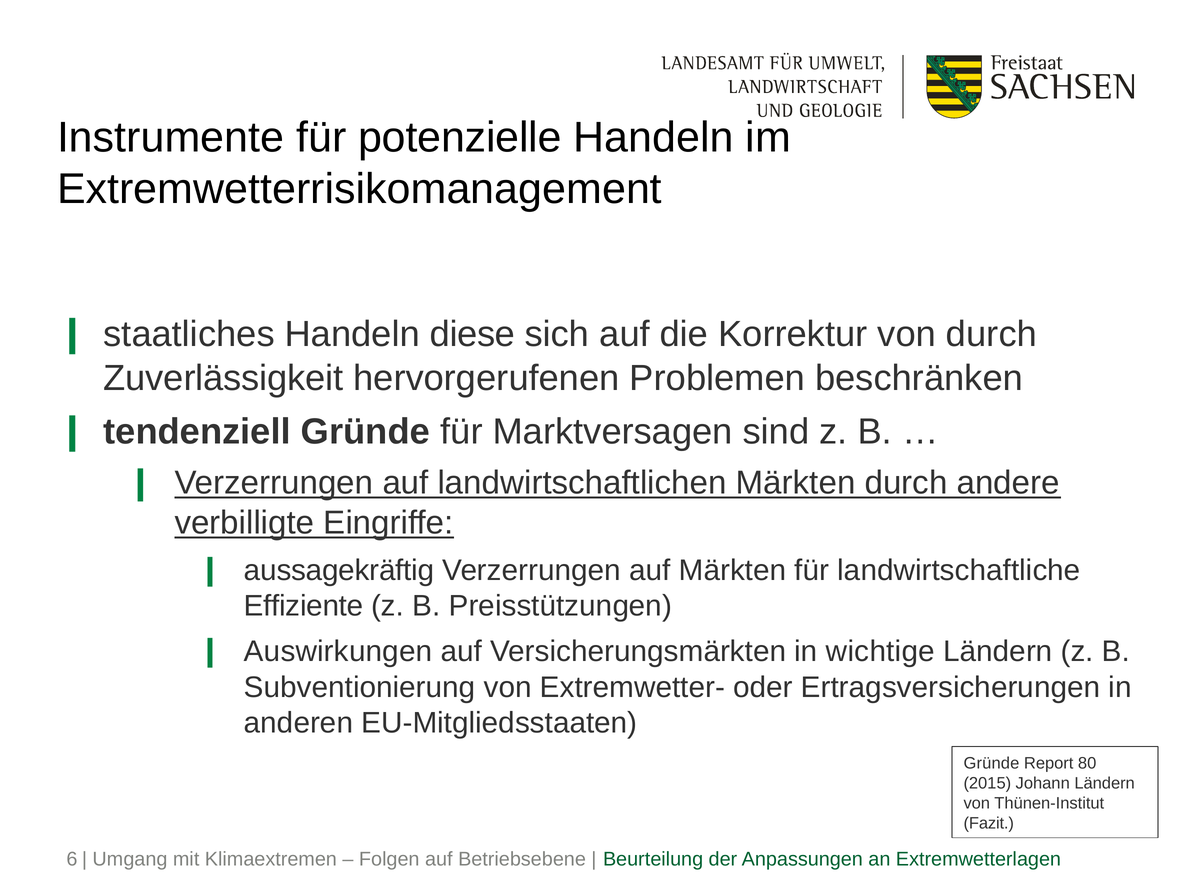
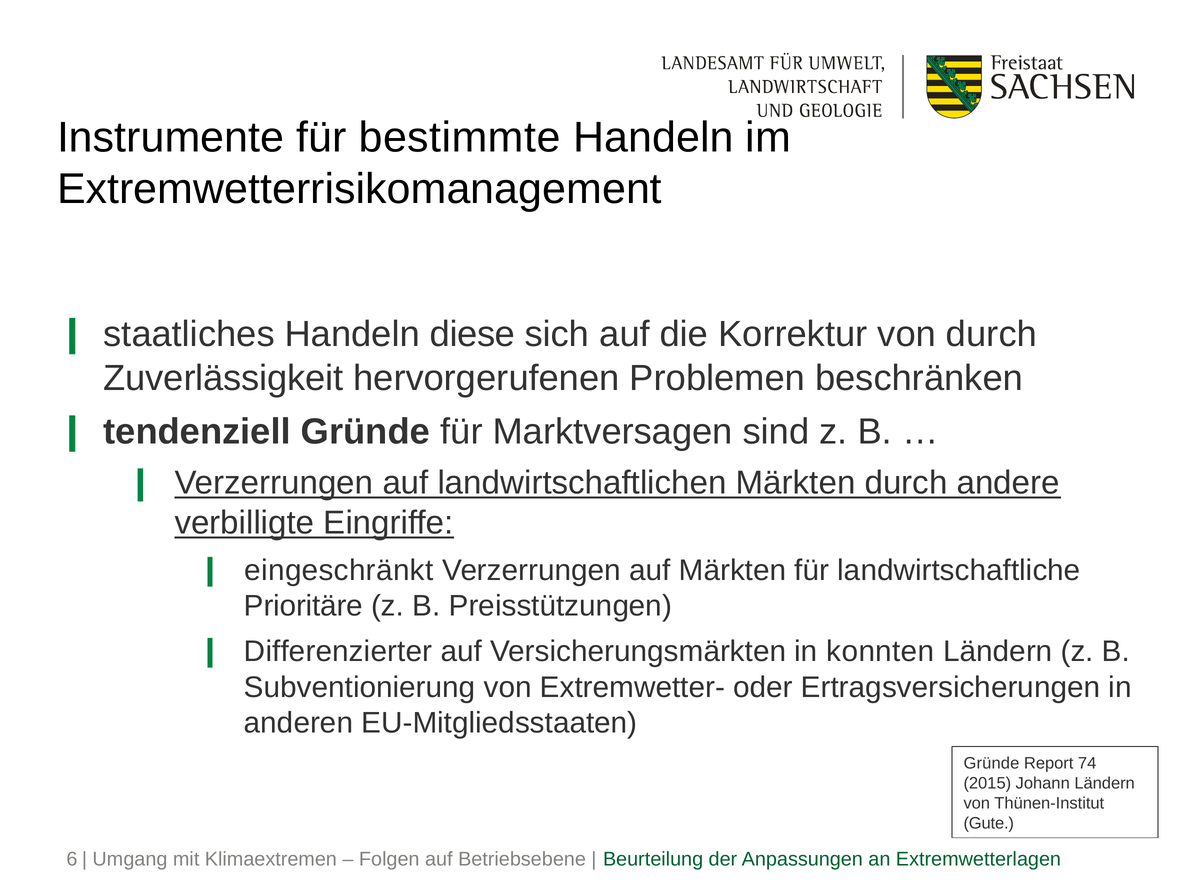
potenzielle: potenzielle -> bestimmte (460, 138)
aussagekräftig: aussagekräftig -> eingeschränkt (339, 570)
Effiziente: Effiziente -> Prioritäre (303, 606)
Auswirkungen: Auswirkungen -> Differenzierter (338, 652)
wichtige: wichtige -> konnten (880, 652)
80: 80 -> 74 (1087, 764)
Fazit: Fazit -> Gute (989, 823)
